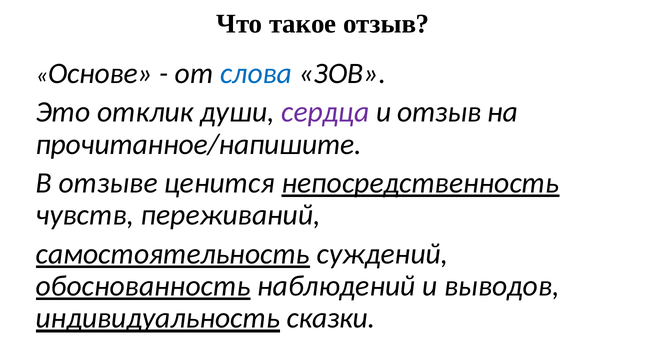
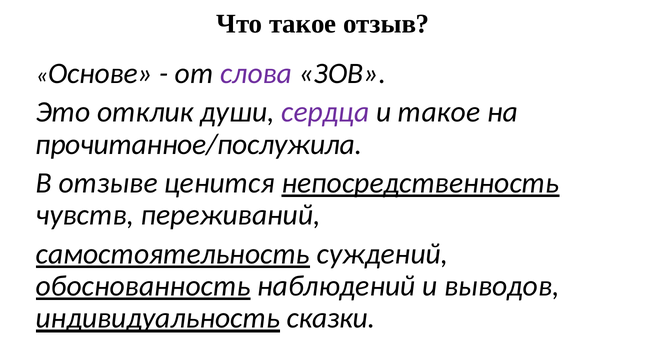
слова colour: blue -> purple (256, 73)
и отзыв: отзыв -> такое (439, 112)
прочитанное/напишите: прочитанное/напишите -> прочитанное/послужила (199, 144)
